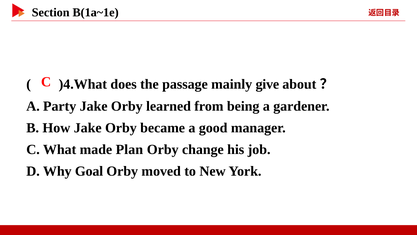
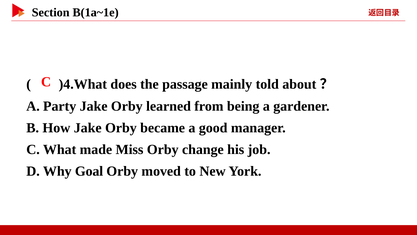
give: give -> told (267, 84)
Plan: Plan -> Miss (129, 149)
